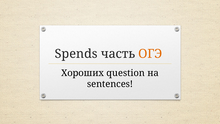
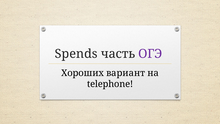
ОГЭ colour: orange -> purple (150, 54)
question: question -> вариант (126, 73)
sentences: sentences -> telephone (110, 84)
